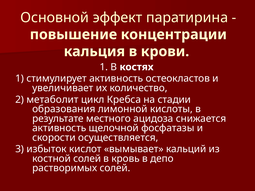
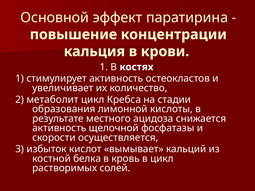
костной солей: солей -> белка (87, 159)
в депо: депо -> цикл (162, 159)
